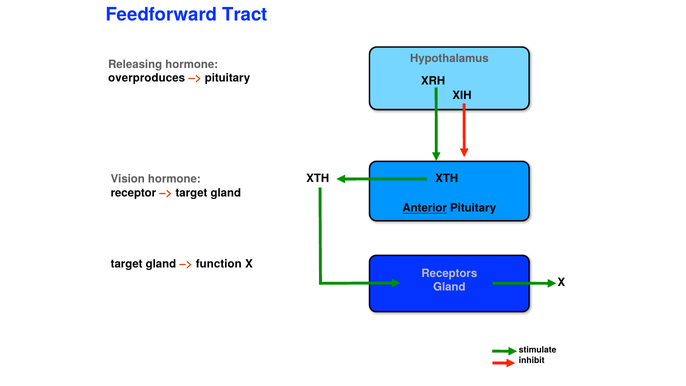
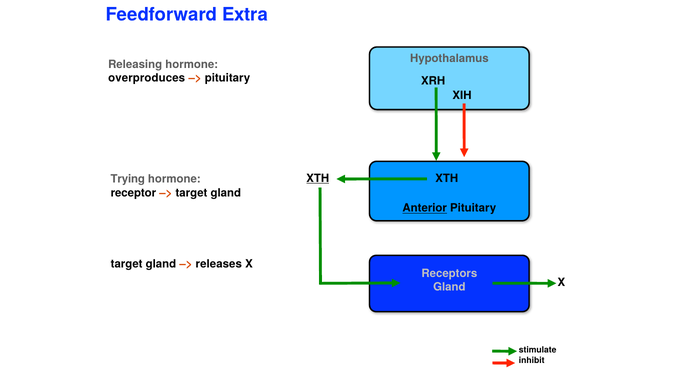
Tract: Tract -> Extra (245, 14)
XTH underline: none -> present (318, 178)
Vision: Vision -> Trying (128, 179)
function: function -> releases (219, 264)
